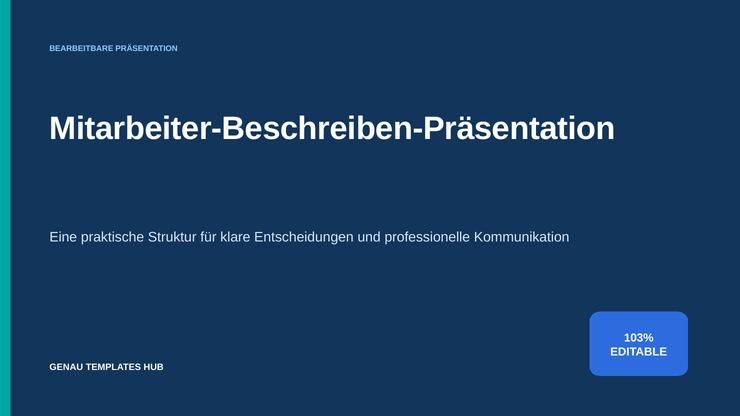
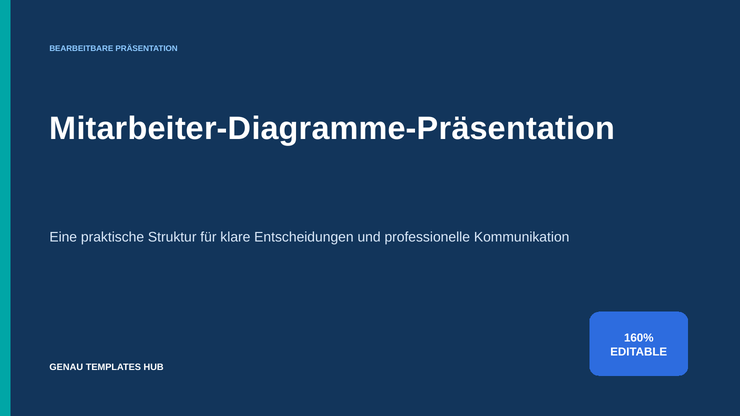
Mitarbeiter-Beschreiben-Präsentation: Mitarbeiter-Beschreiben-Präsentation -> Mitarbeiter-Diagramme-Präsentation (332, 128)
103%: 103% -> 160% (639, 338)
